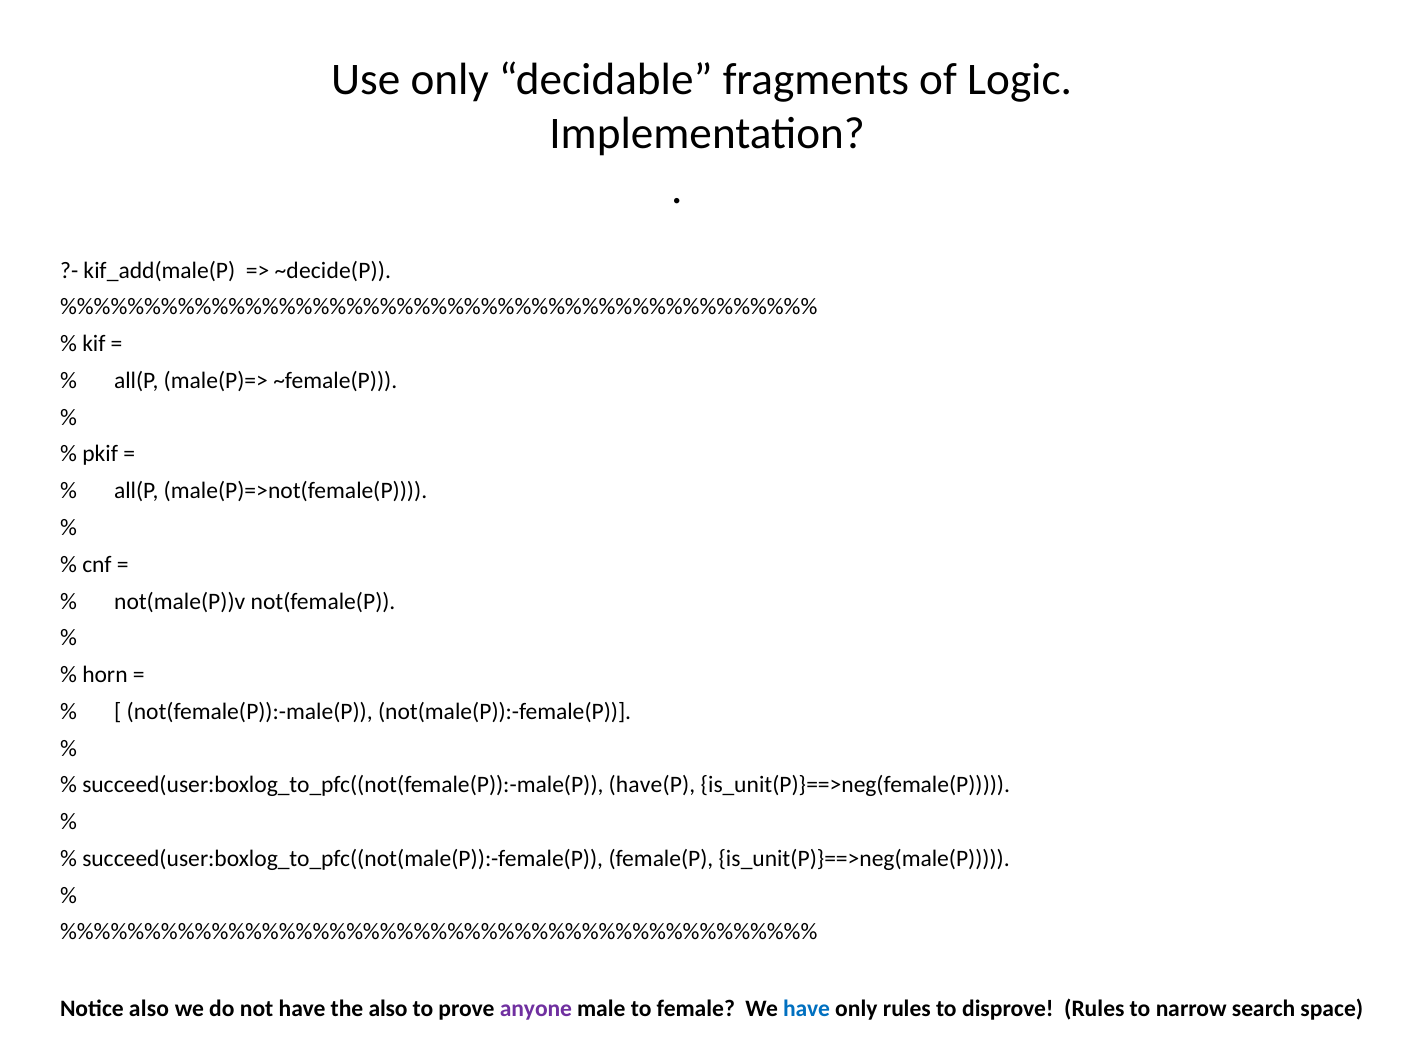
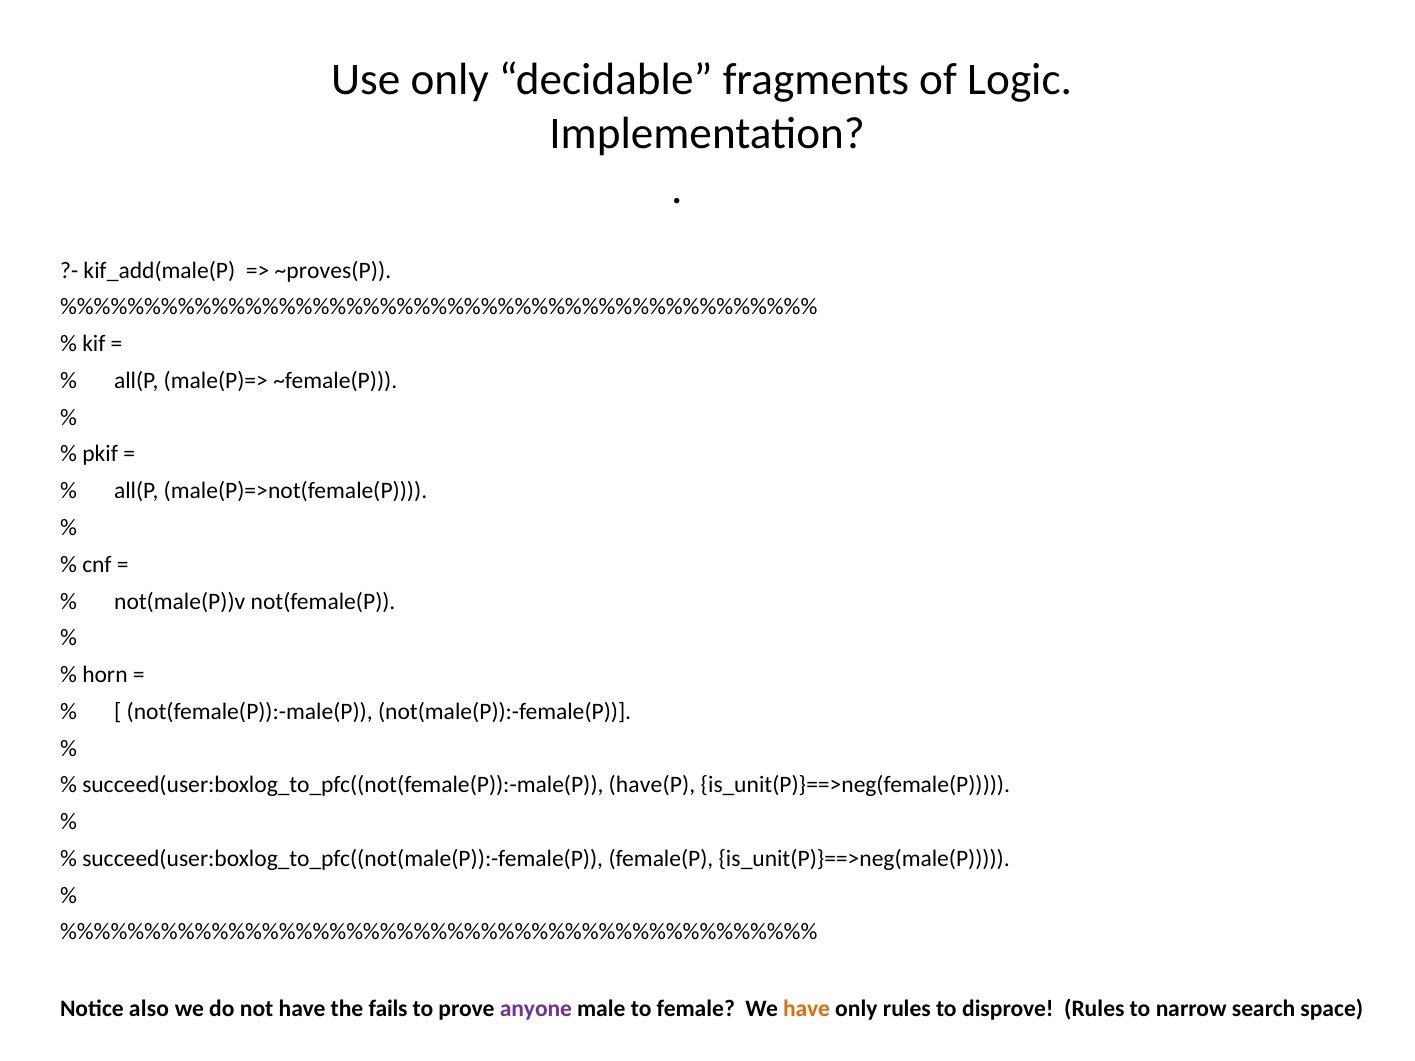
~decide(P: ~decide(P -> ~proves(P (333, 270)
the also: also -> fails (388, 1009)
have colour: blue -> orange (807, 1009)
